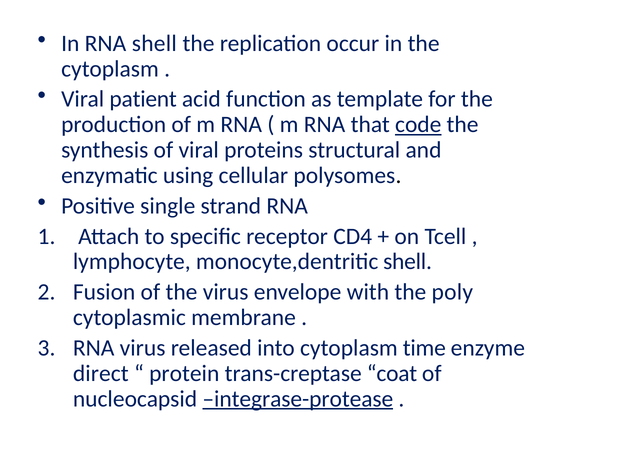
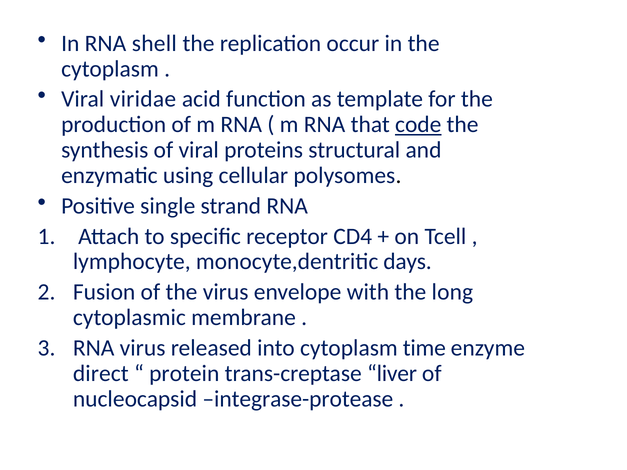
patient: patient -> viridae (143, 99)
monocyte,dentritic shell: shell -> days (408, 262)
poly: poly -> long (452, 292)
coat: coat -> liver (392, 374)
integrase-protease underline: present -> none (298, 399)
